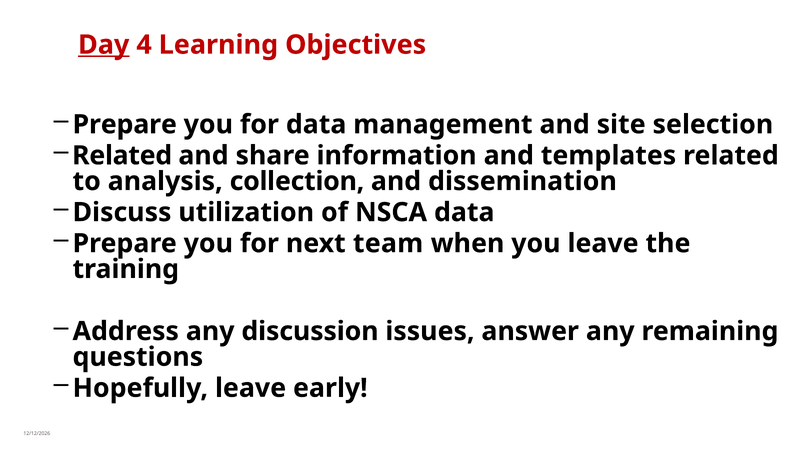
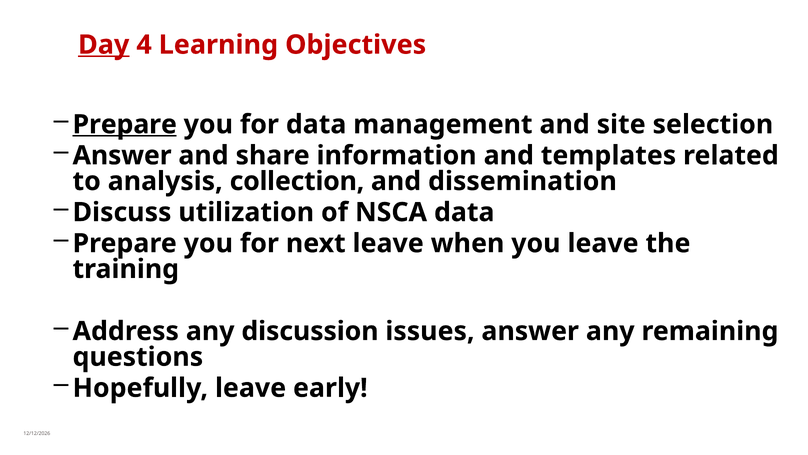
Prepare underline: none -> present (125, 124)
Related: Related -> Answer (122, 155)
next team: team -> leave (388, 243)
